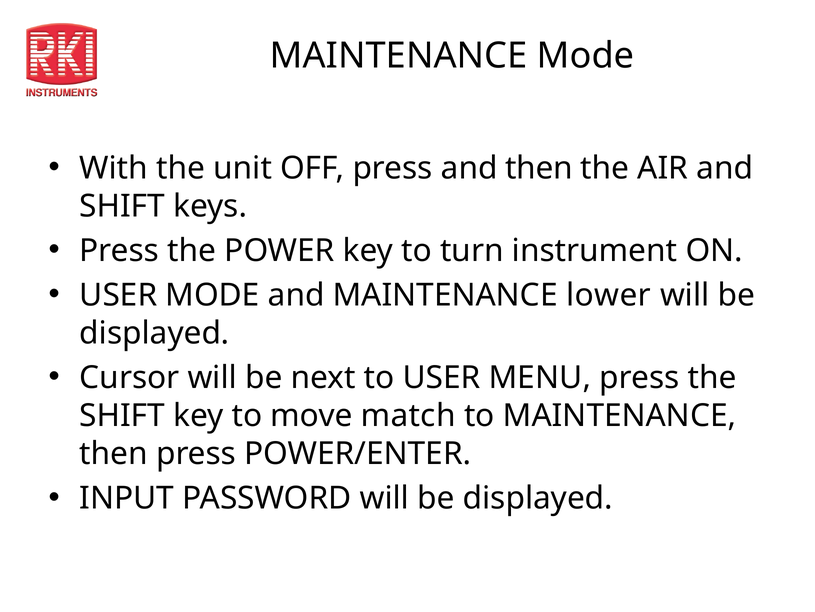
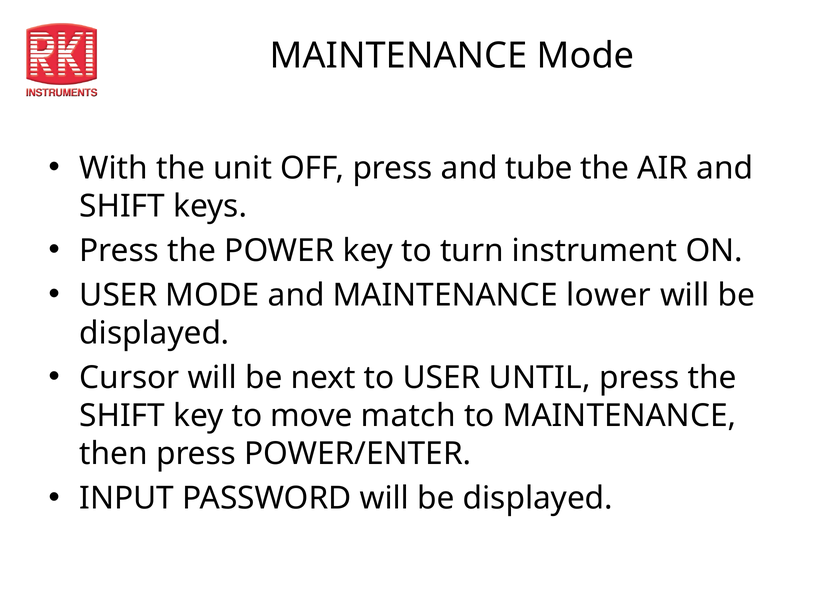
and then: then -> tube (539, 168)
MENU: MENU -> UNTIL (540, 377)
